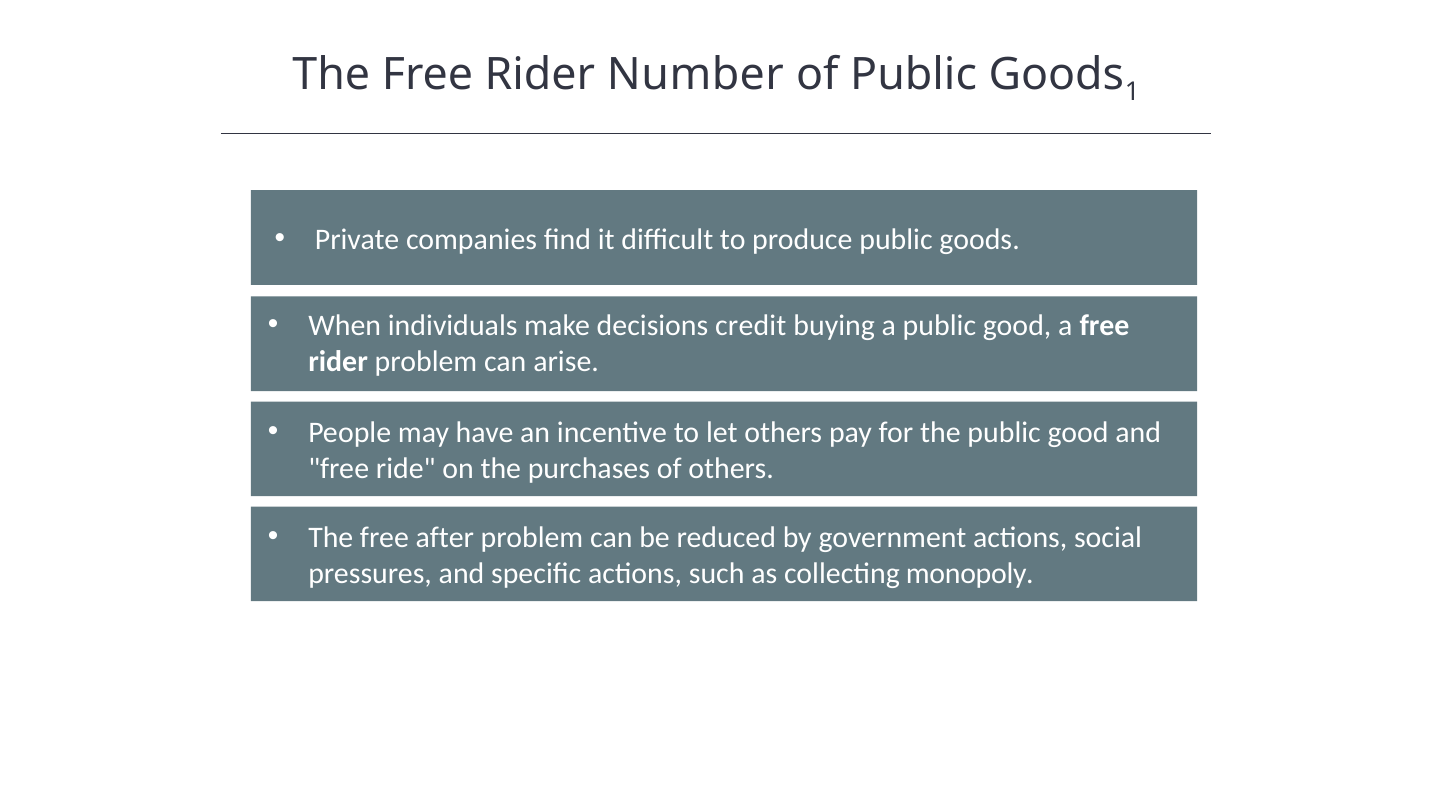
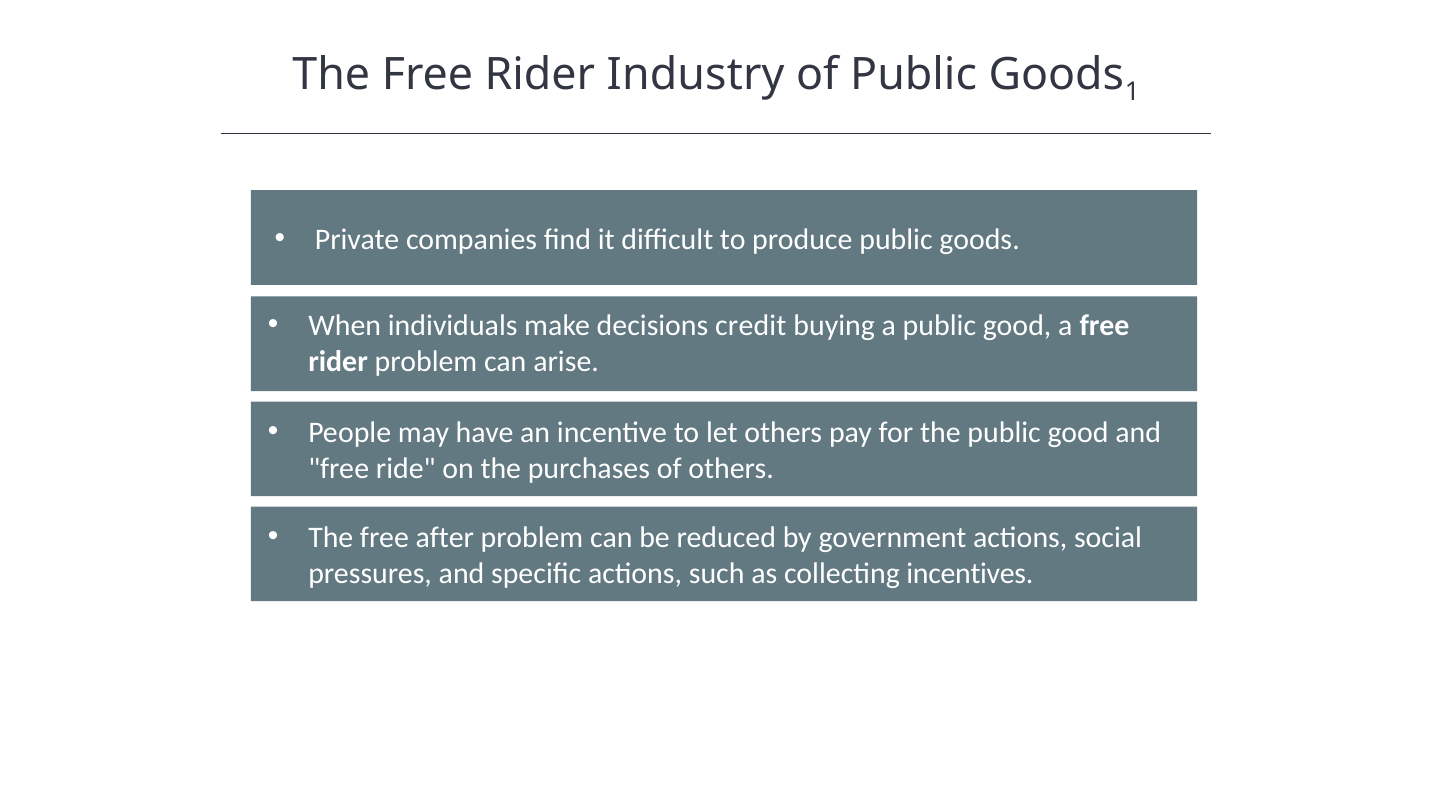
Number: Number -> Industry (696, 75)
monopoly: monopoly -> incentives (970, 574)
